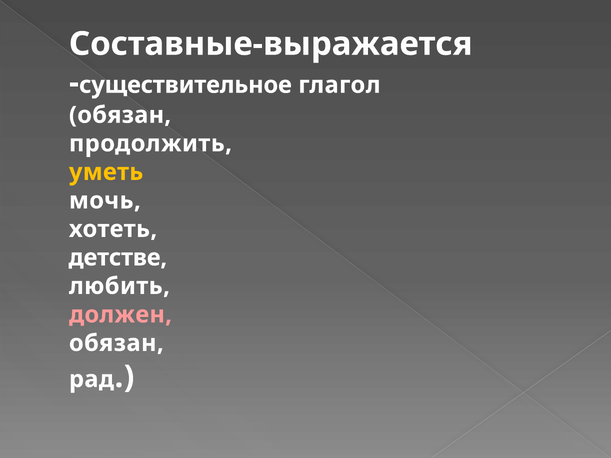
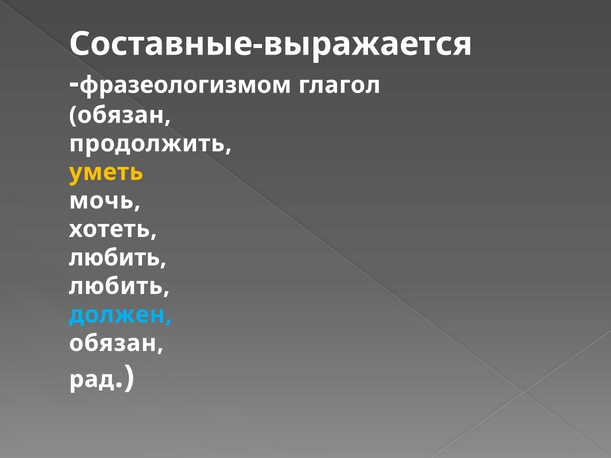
существительное: существительное -> фразеологизмом (185, 85)
детстве: детстве -> любить (118, 258)
должен colour: pink -> light blue (121, 315)
